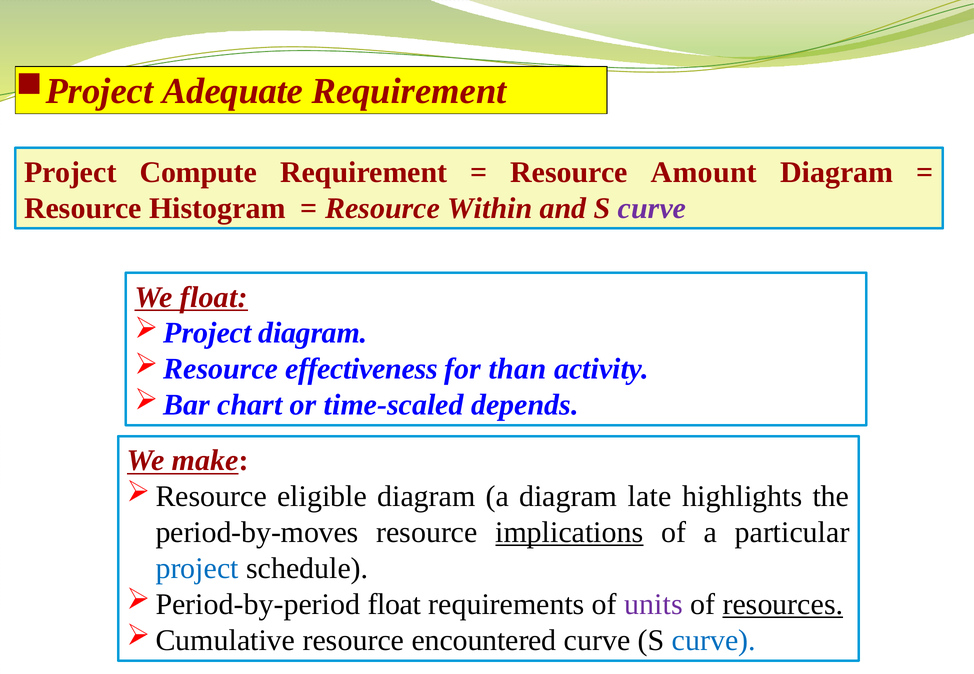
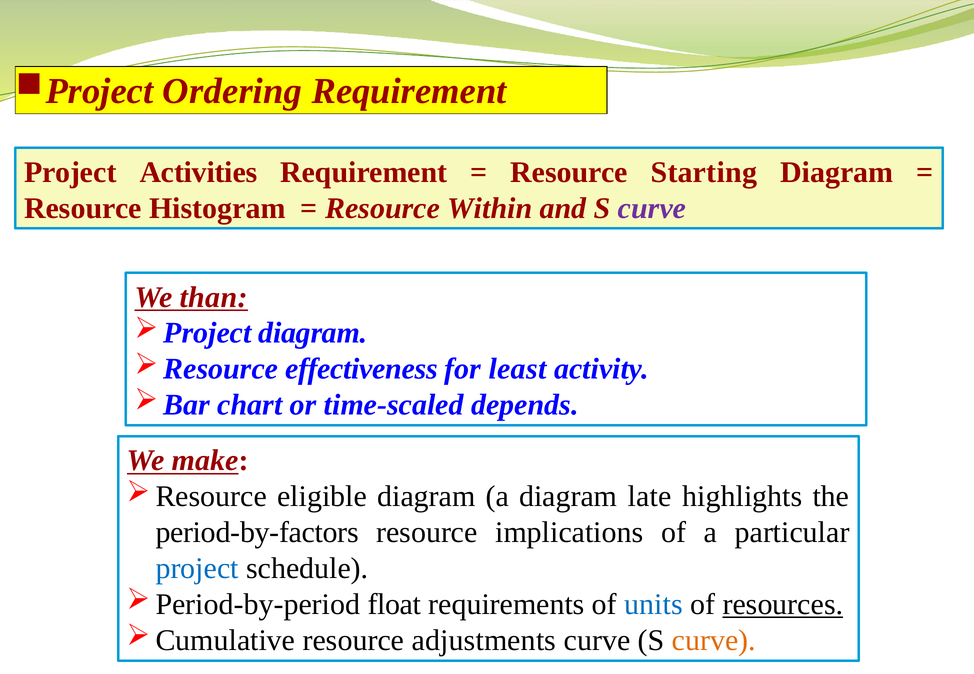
Adequate: Adequate -> Ordering (232, 91)
Compute: Compute -> Activities (198, 172)
Amount: Amount -> Starting (704, 172)
We float: float -> than (214, 297)
than: than -> least (517, 369)
period-by-moves: period-by-moves -> period-by-factors (257, 533)
implications underline: present -> none (569, 533)
units colour: purple -> blue (654, 605)
encountered: encountered -> adjustments (484, 641)
curve colour: blue -> orange (714, 641)
